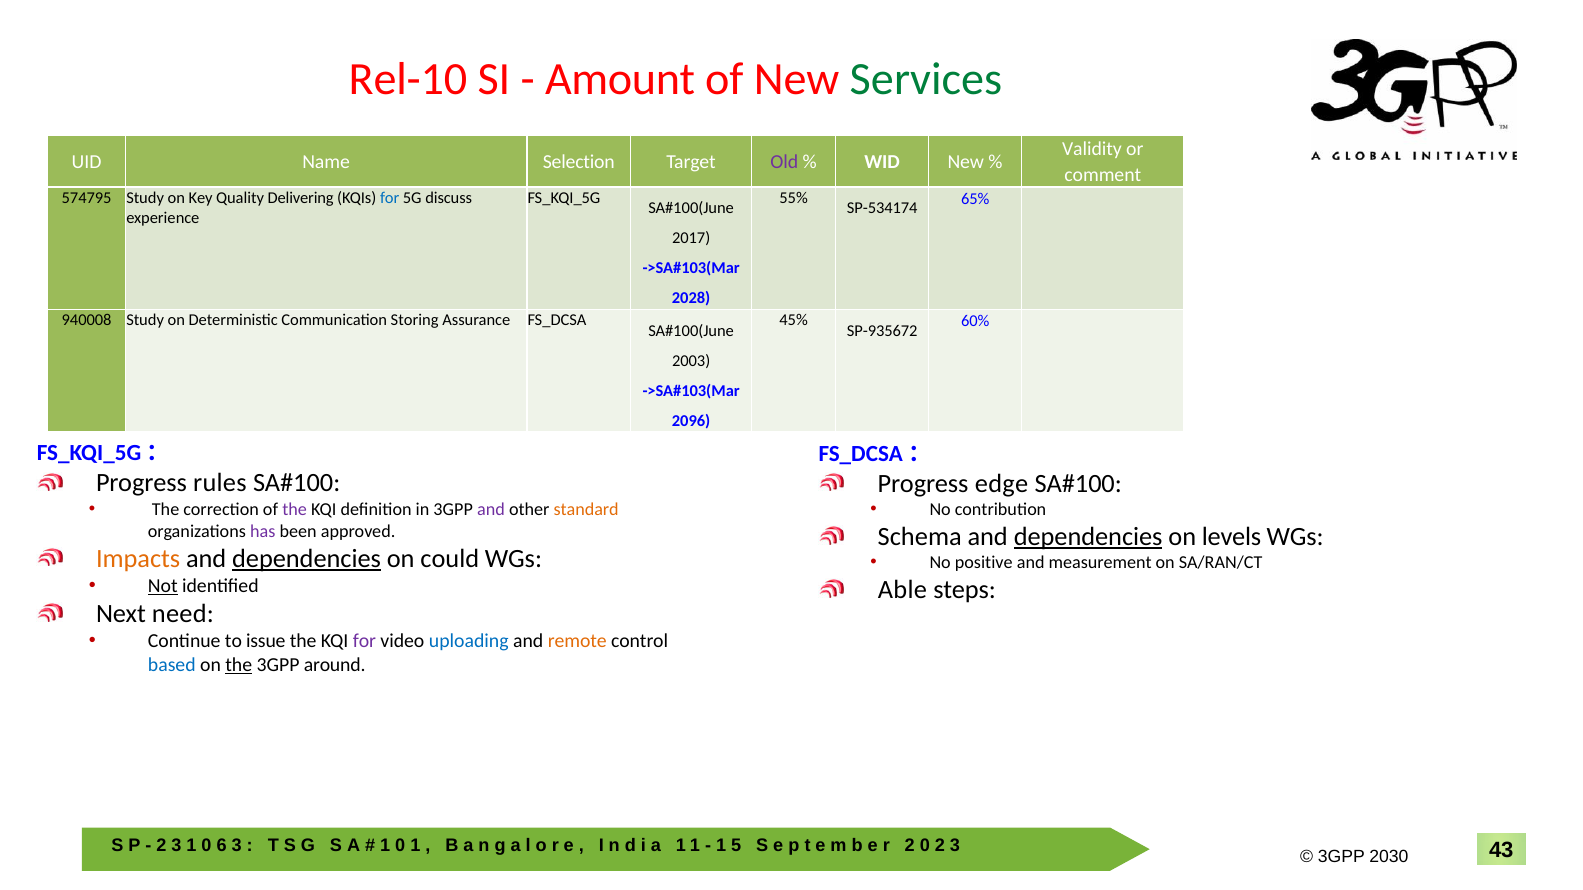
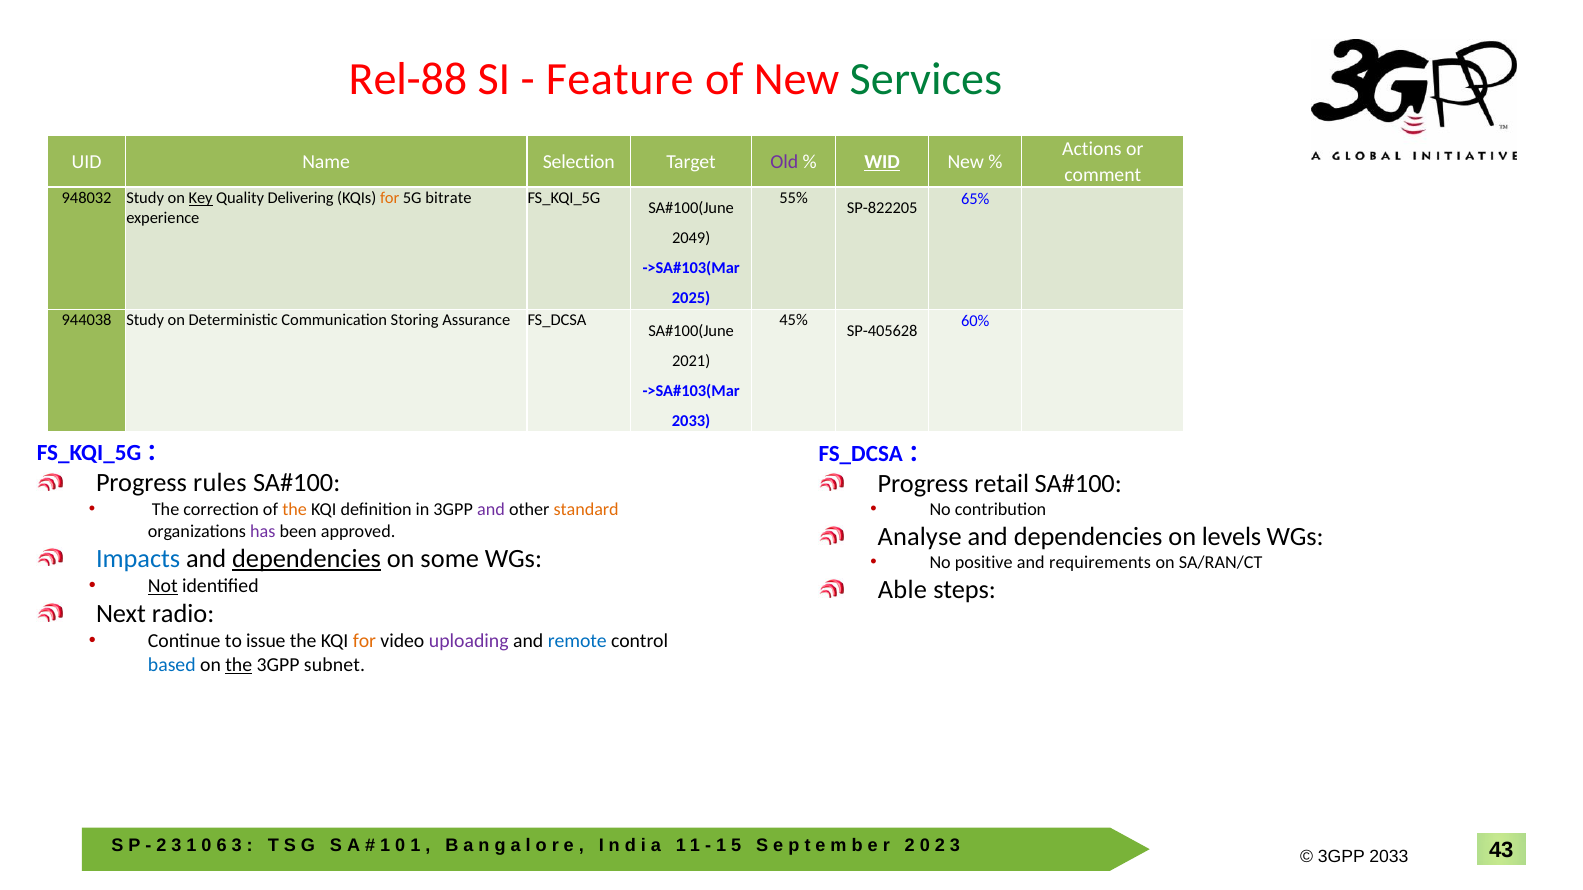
Rel-10: Rel-10 -> Rel-88 (408, 79)
Amount: Amount -> Feature (620, 79)
Validity: Validity -> Actions (1092, 149)
WID underline: none -> present (882, 162)
574795: 574795 -> 948032 (87, 198)
Key underline: none -> present (201, 198)
for colour: blue -> orange (390, 198)
discuss: discuss -> bitrate (449, 198)
SP-534174: SP-534174 -> SP-822205 (882, 209)
2017: 2017 -> 2049 (691, 239)
2028: 2028 -> 2025 (691, 299)
940008: 940008 -> 944038 (87, 321)
SP-935672: SP-935672 -> SP-405628 (882, 331)
2003: 2003 -> 2021 (691, 361)
2096: 2096 -> 2033 (691, 421)
edge: edge -> retail (1002, 484)
the colour: purple -> orange (295, 510)
Schema: Schema -> Analyse (920, 537)
dependencies underline: present -> none (1088, 537)
Impacts colour: orange -> blue (138, 559)
could: could -> some (450, 559)
measurement: measurement -> requirements (1100, 563)
need: need -> radio (183, 614)
for colour: purple -> orange (364, 641)
uploading colour: blue -> purple (469, 641)
remote colour: orange -> blue (577, 641)
around: around -> subnet (334, 665)
3GPP 2030: 2030 -> 2033 (1389, 857)
